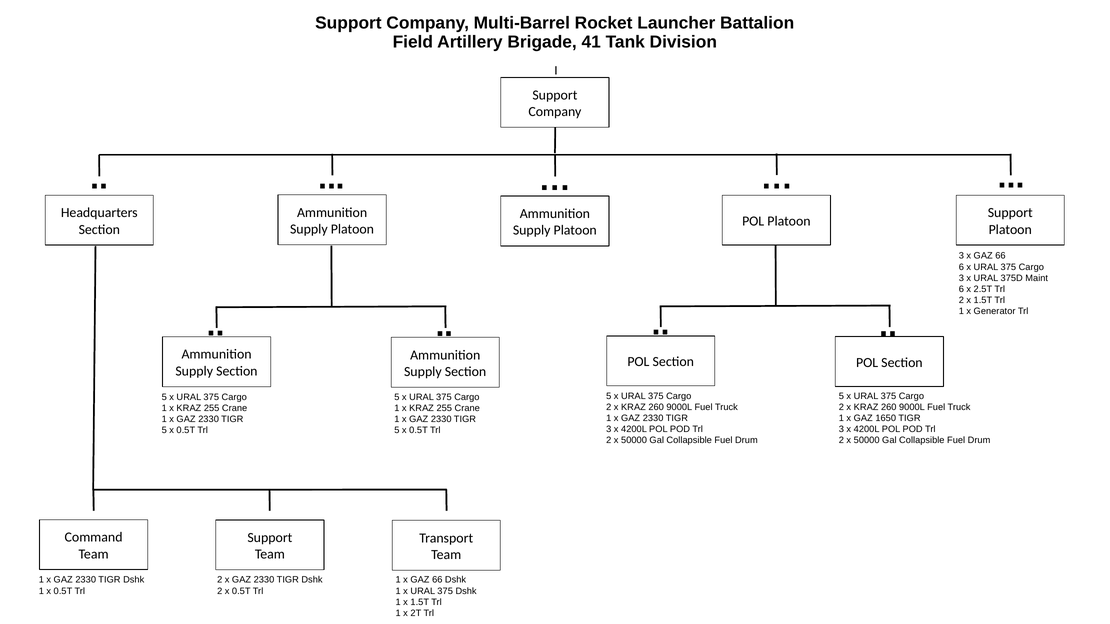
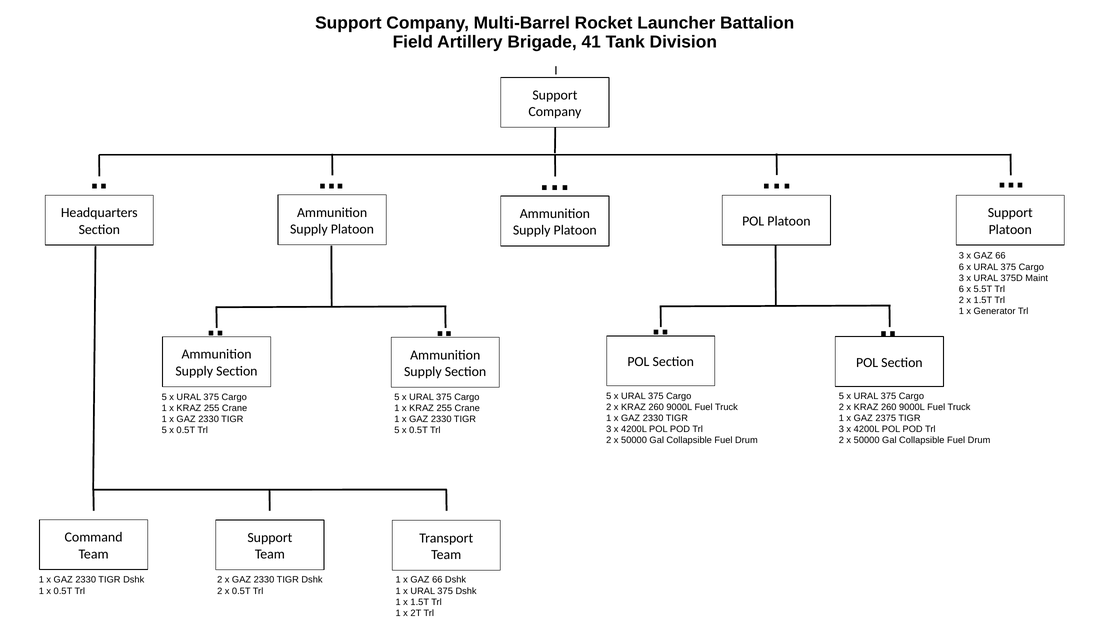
2.5T: 2.5T -> 5.5T (983, 289)
1650: 1650 -> 2375 (886, 419)
